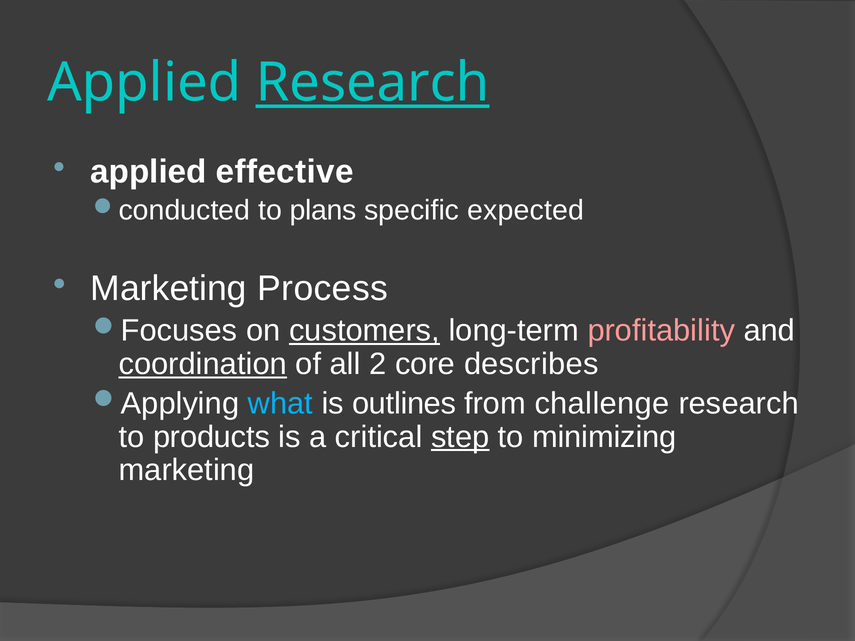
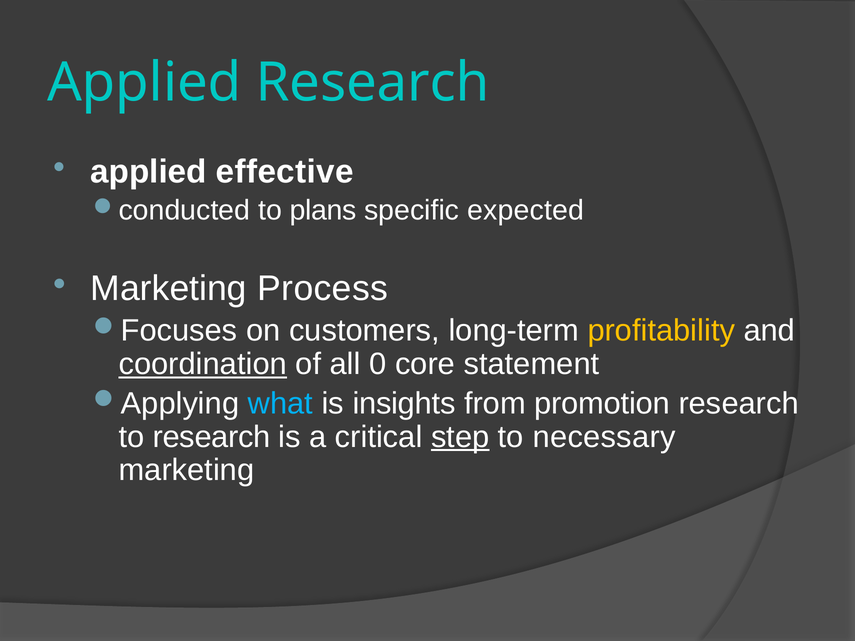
Research underline: present -> none (372, 83)
customers underline: present -> none (364, 331)
profitability colour: pink -> yellow (661, 331)
2: 2 -> 0 (378, 364)
describes: describes -> statement (531, 364)
outlines: outlines -> insights (404, 404)
challenge: challenge -> promotion (602, 404)
to products: products -> research (212, 437)
minimizing: minimizing -> necessary (604, 437)
